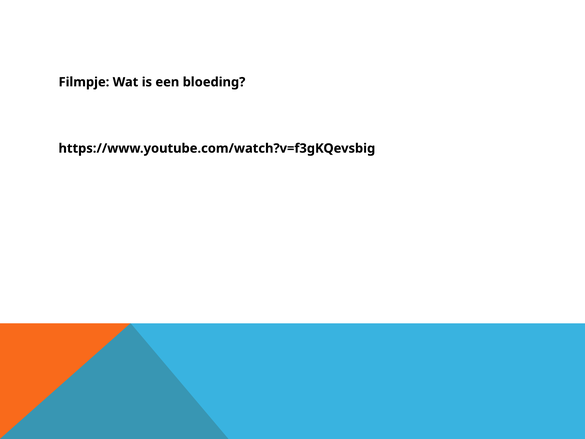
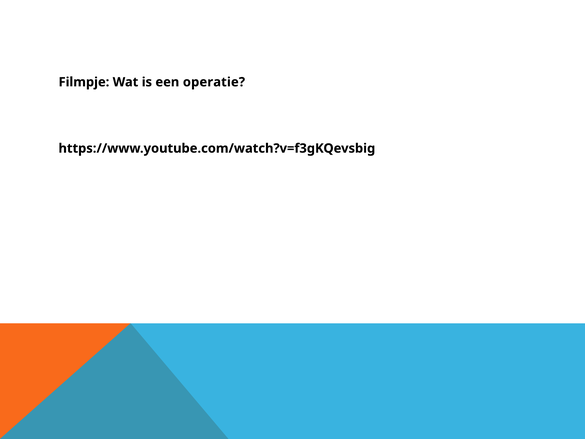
bloeding: bloeding -> operatie (214, 82)
